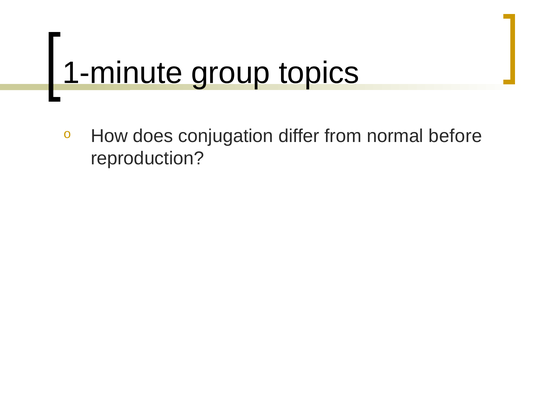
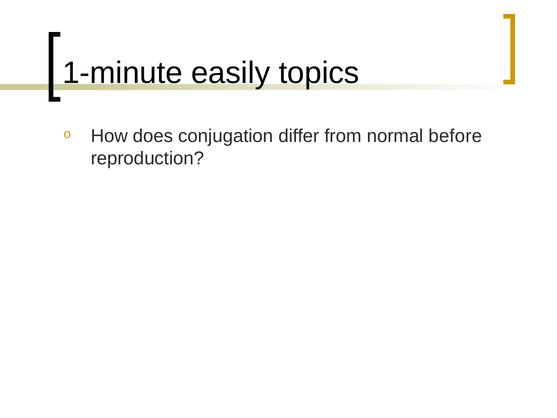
group: group -> easily (231, 73)
